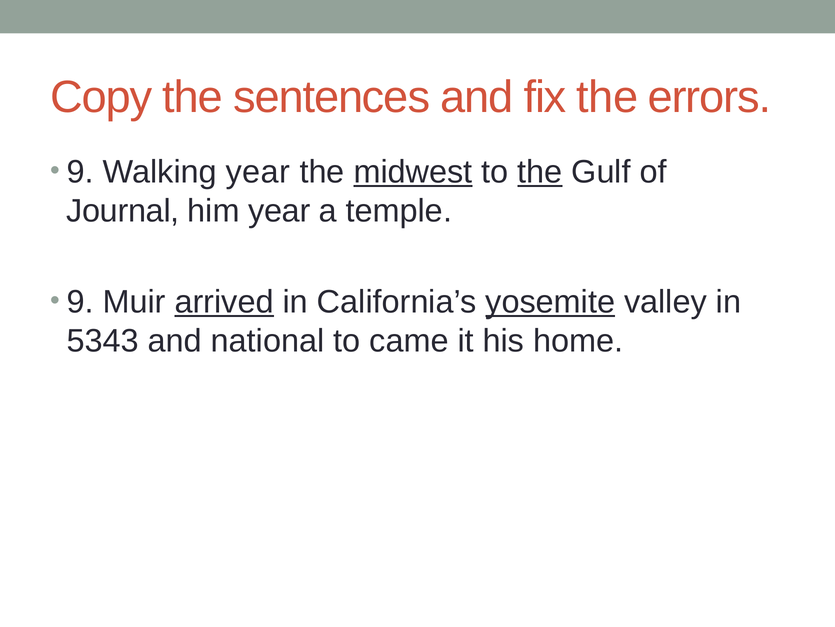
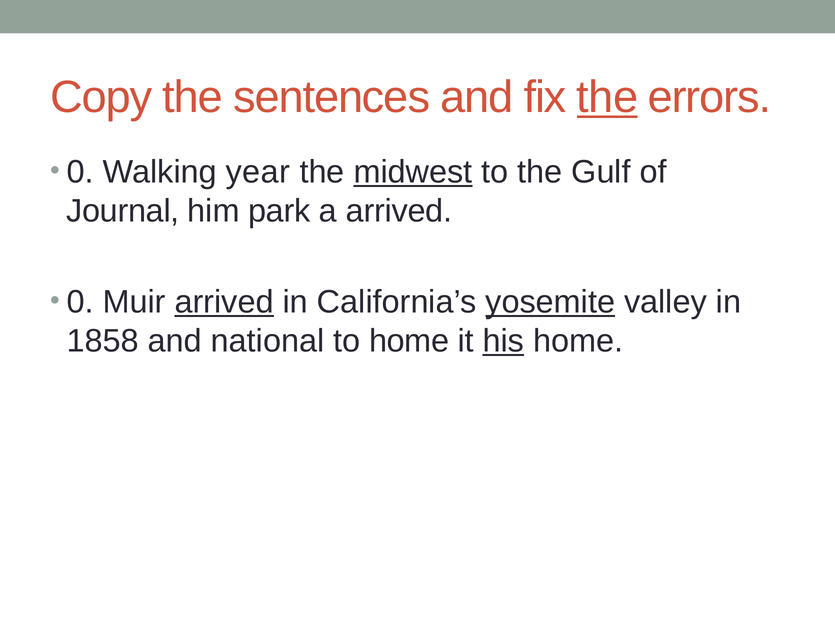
the underline: none -> present (607, 97)
9: 9 -> 0 (80, 172)
the underline: present -> none (540, 172)
him year: year -> park (279, 211)
a temple: temple -> arrived (399, 211)
9: 9 -> 0 (80, 302)
5343: 5343 -> 1858 (103, 341)
to came: came -> home (409, 341)
his underline: none -> present (503, 341)
